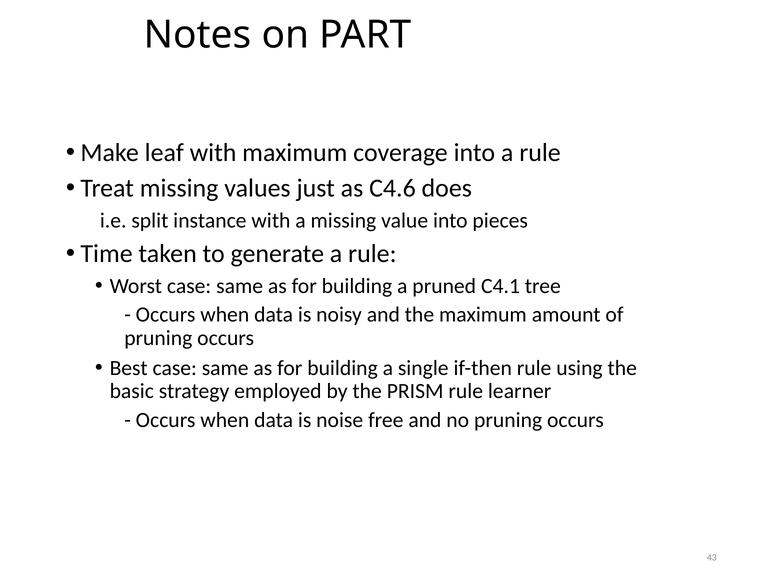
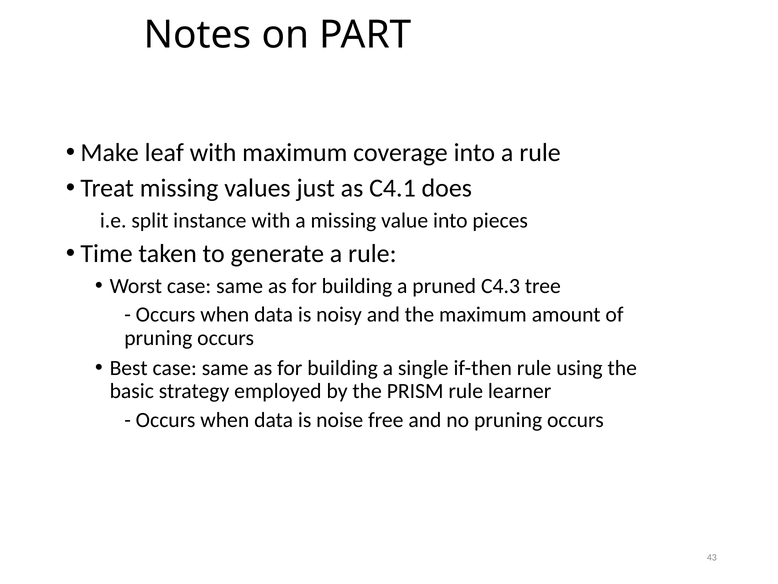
C4.6: C4.6 -> C4.1 (392, 188)
C4.1: C4.1 -> C4.3 (501, 286)
